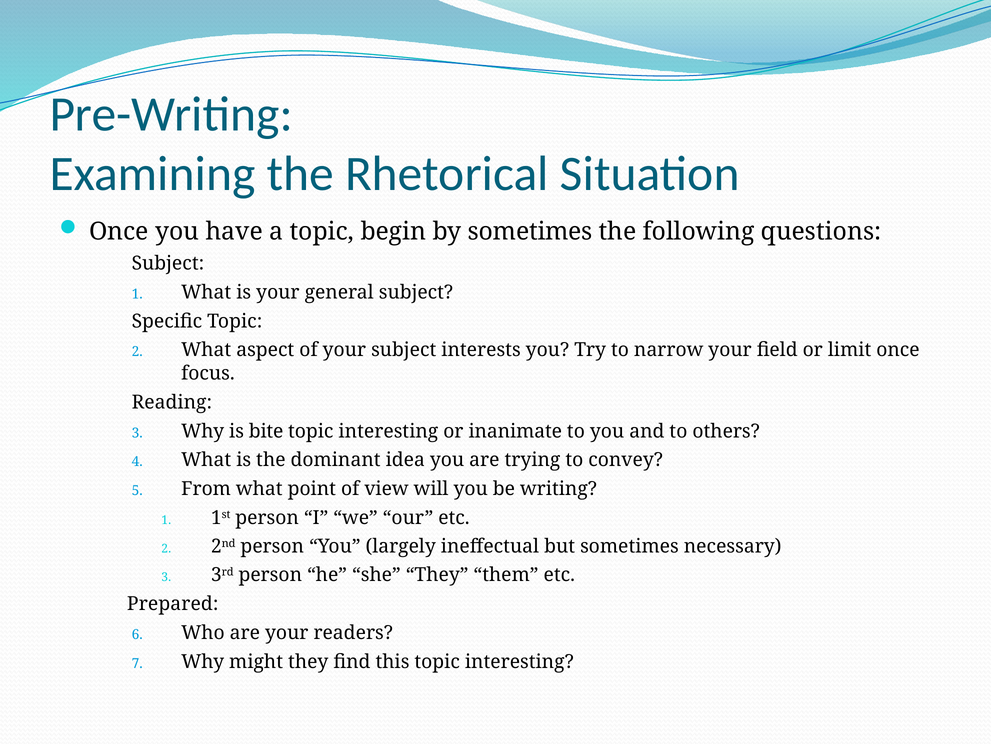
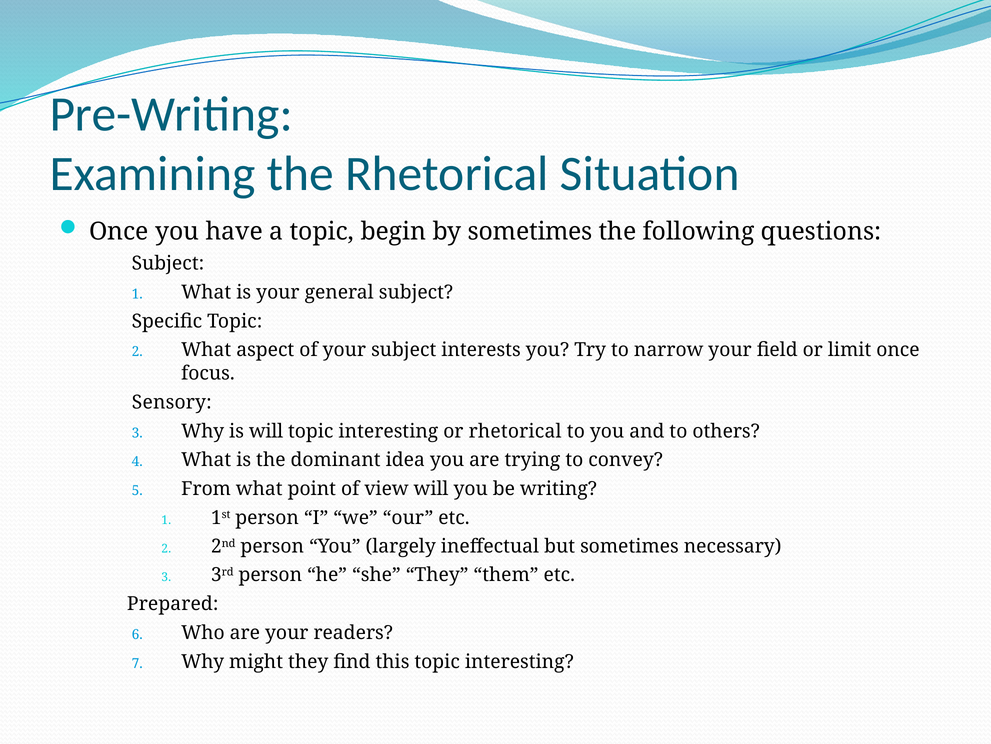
Reading: Reading -> Sensory (172, 402)
is bite: bite -> will (266, 431)
or inanimate: inanimate -> rhetorical (515, 431)
